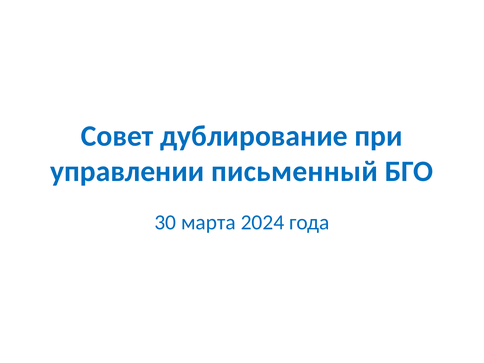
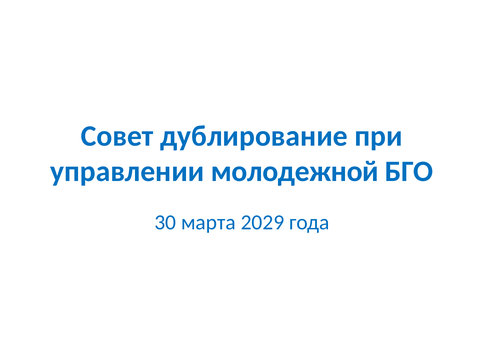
письменный: письменный -> молодежной (295, 171)
2024: 2024 -> 2029 (262, 223)
